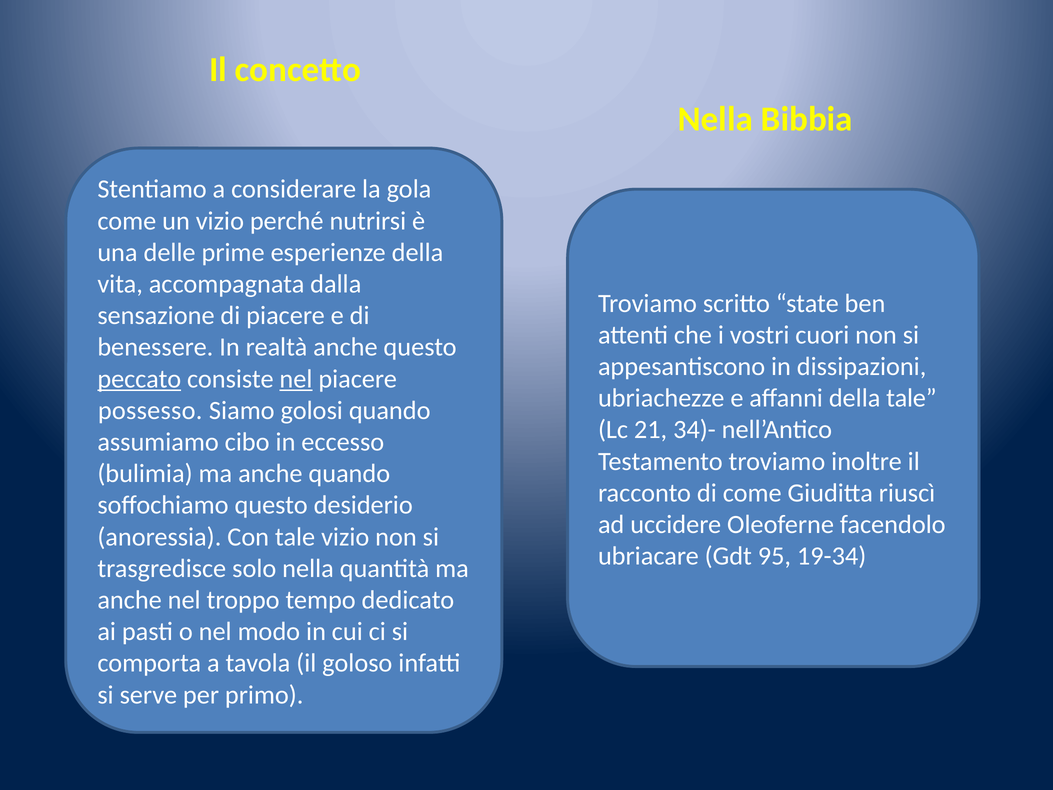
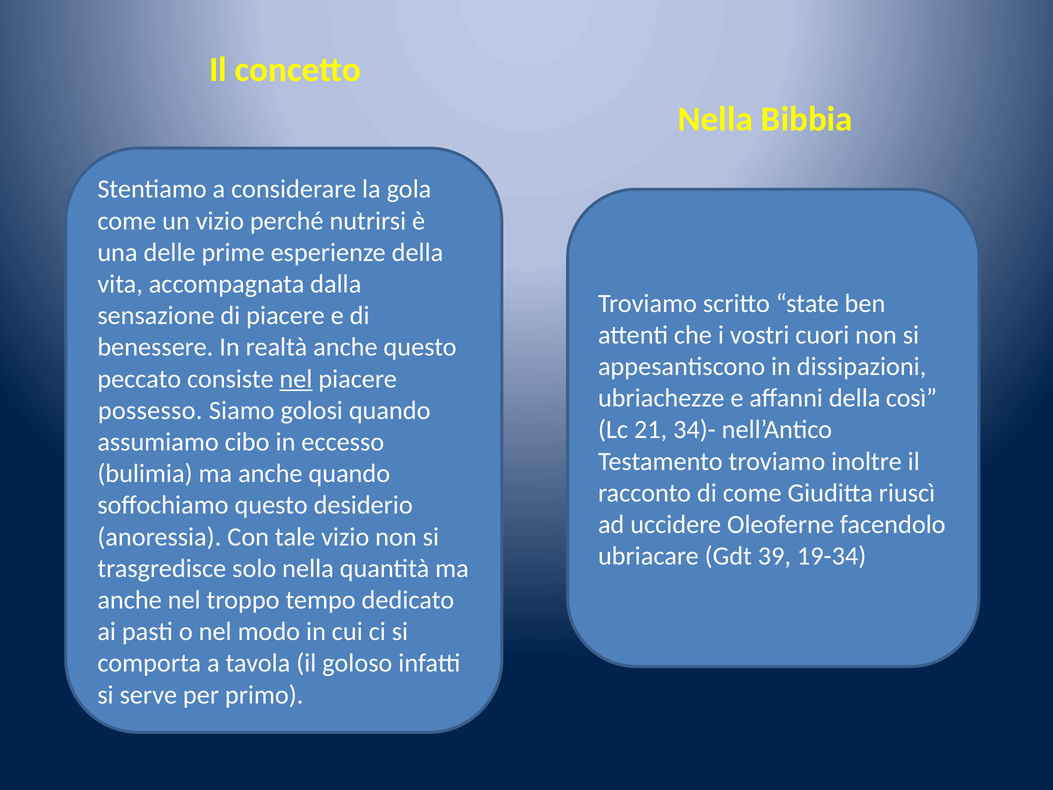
peccato underline: present -> none (139, 379)
della tale: tale -> così (911, 398)
95: 95 -> 39 (774, 556)
